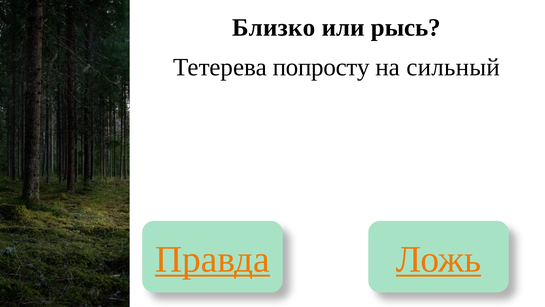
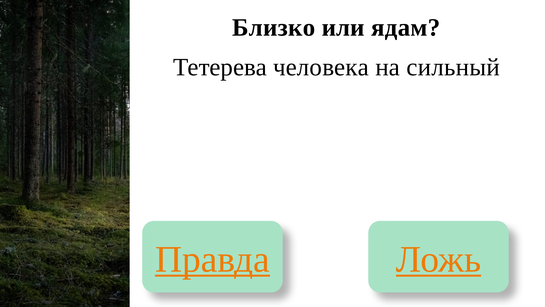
рысь: рысь -> ядам (406, 28)
попросту: попросту -> человека (321, 67)
